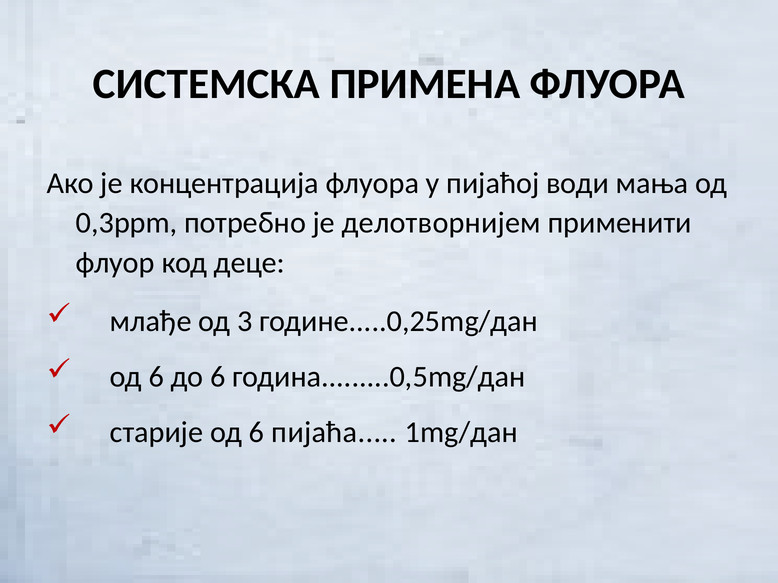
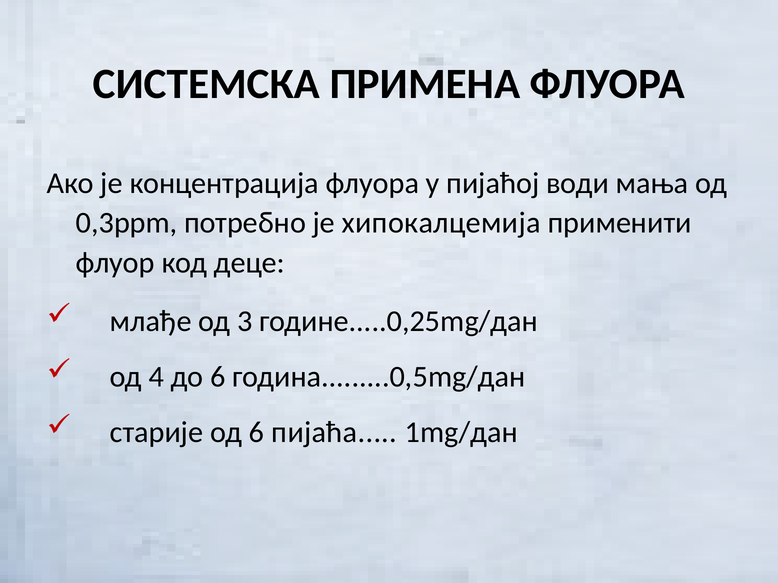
делотворнијем: делотворнијем -> хипокалцемија (441, 223)
6: 6 -> 4 (156, 377)
